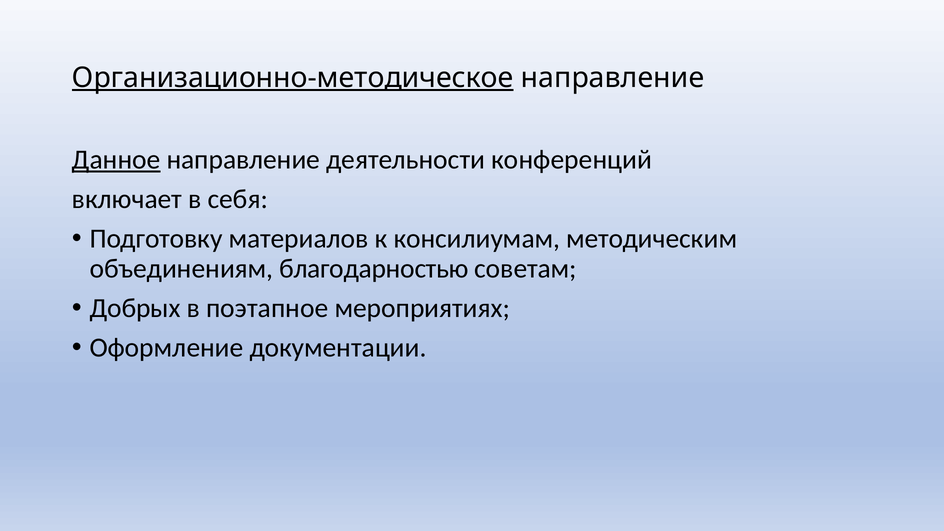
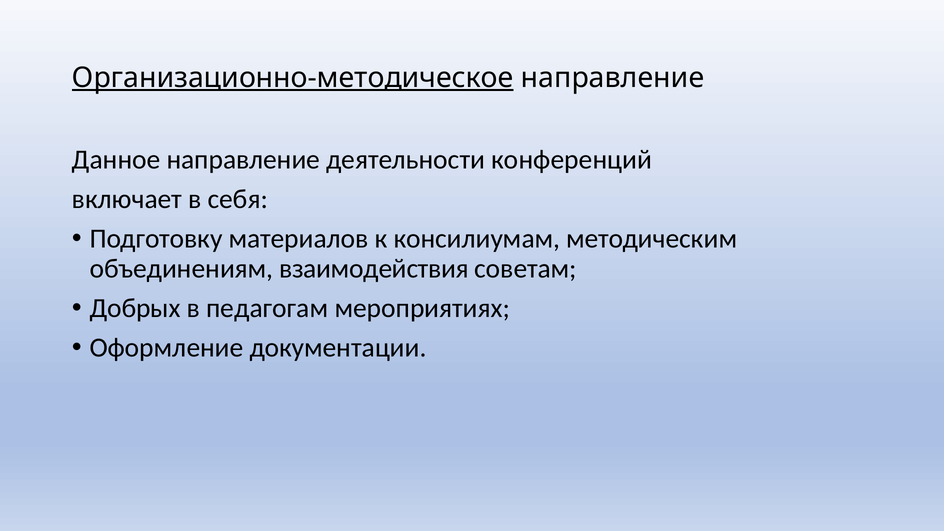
Данное underline: present -> none (116, 160)
благодарностью: благодарностью -> взаимодействия (374, 269)
поэтапное: поэтапное -> педагогам (267, 308)
